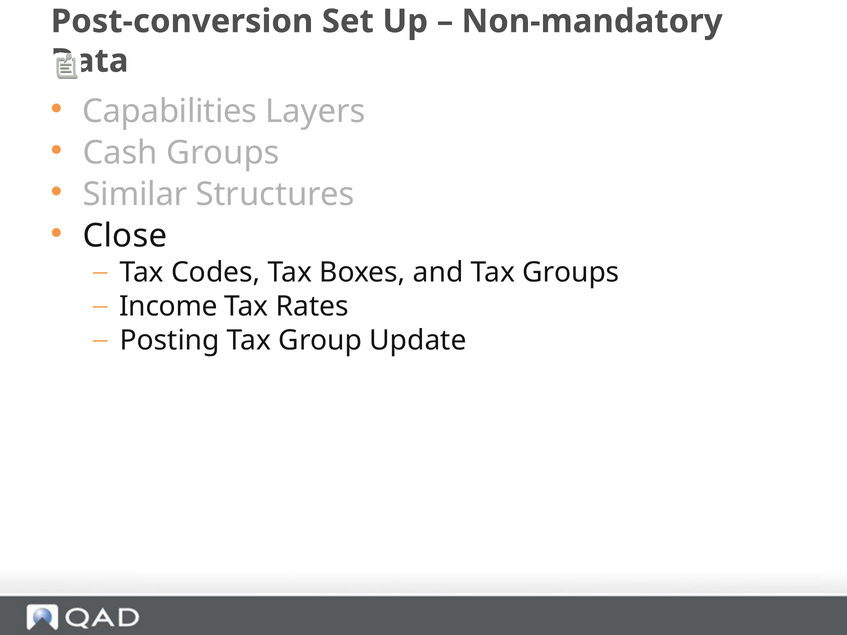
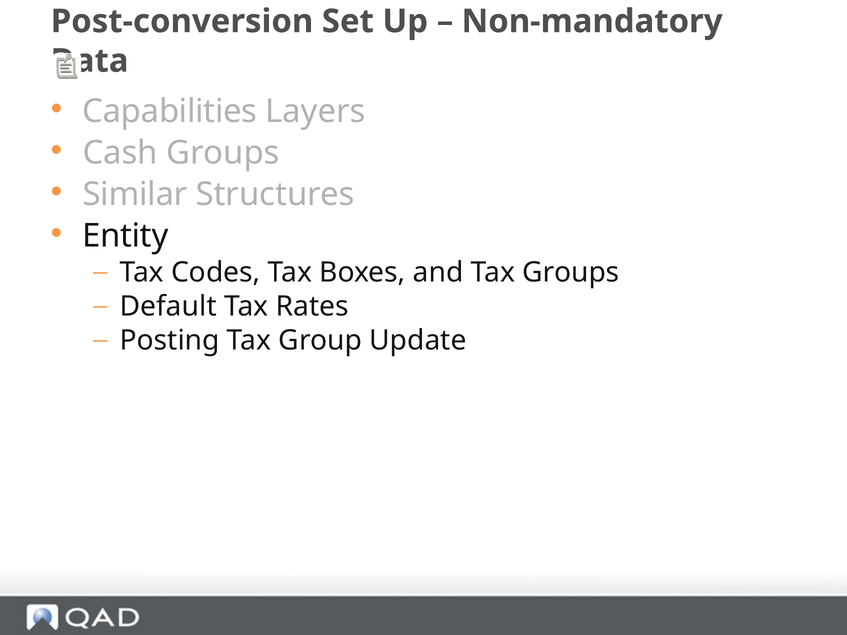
Close: Close -> Entity (125, 236)
Income: Income -> Default (168, 307)
